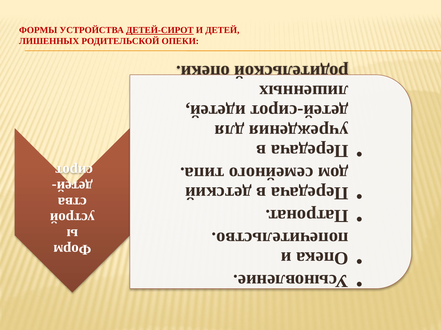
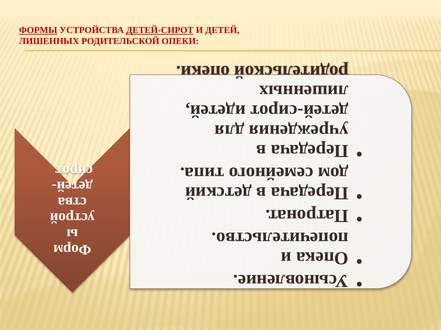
ФОРМЫ underline: none -> present (38, 30)
